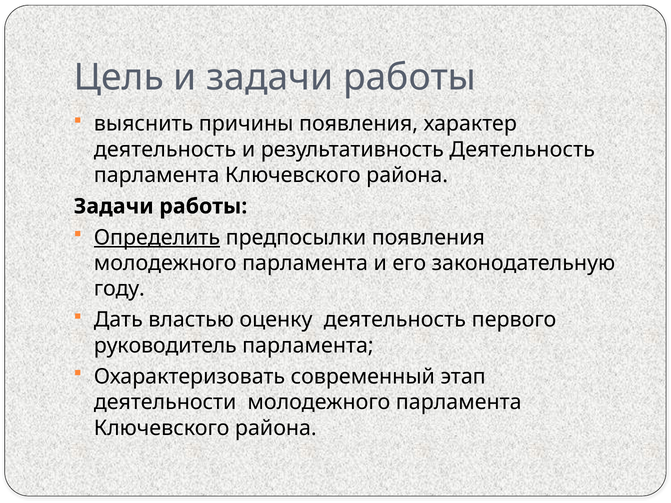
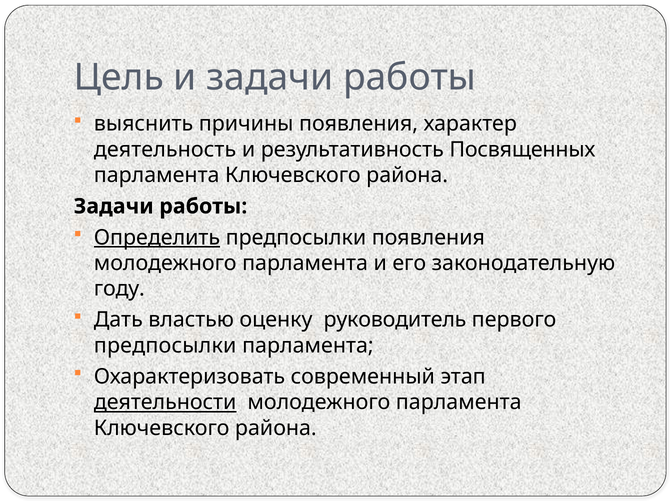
результативность Деятельность: Деятельность -> Посвященных (522, 150)
оценку деятельность: деятельность -> руководитель (395, 320)
руководитель: руководитель -> предпосылки (165, 346)
деятельности underline: none -> present (165, 403)
